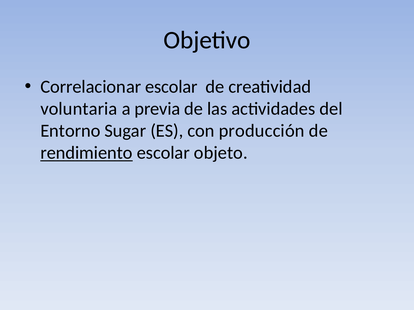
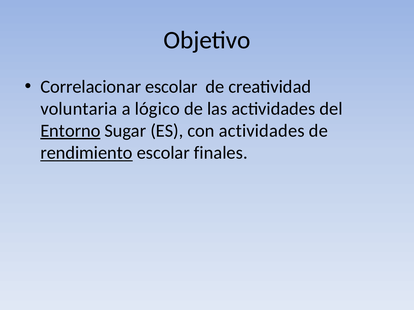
previa: previa -> lógico (157, 109)
Entorno underline: none -> present (70, 131)
con producción: producción -> actividades (262, 131)
objeto: objeto -> finales (221, 153)
